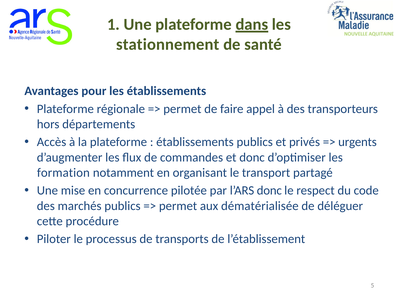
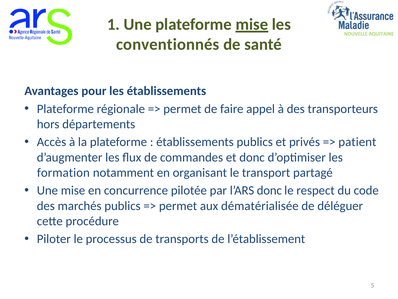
plateforme dans: dans -> mise (252, 24)
stationnement: stationnement -> conventionnés (168, 44)
urgents: urgents -> patient (357, 142)
